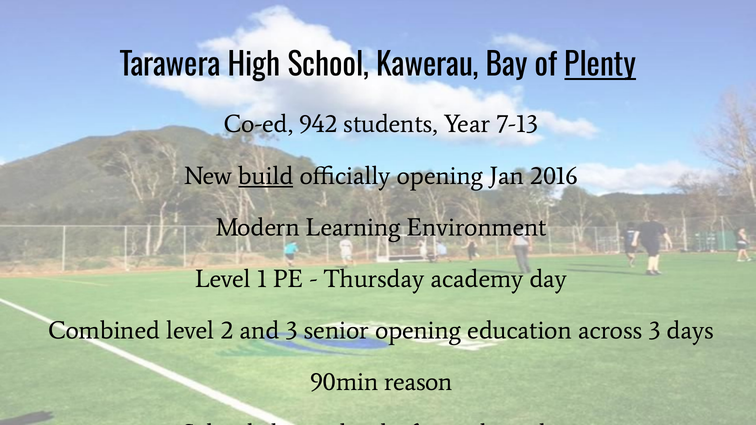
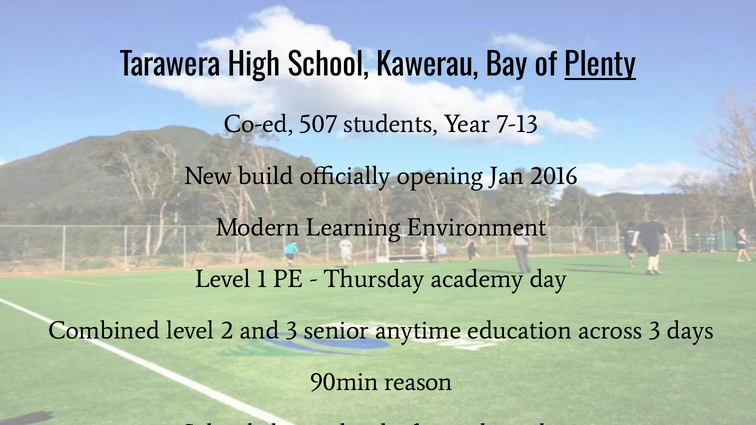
942: 942 -> 507 (318, 124)
build underline: present -> none (266, 176)
senior opening: opening -> anytime (418, 330)
